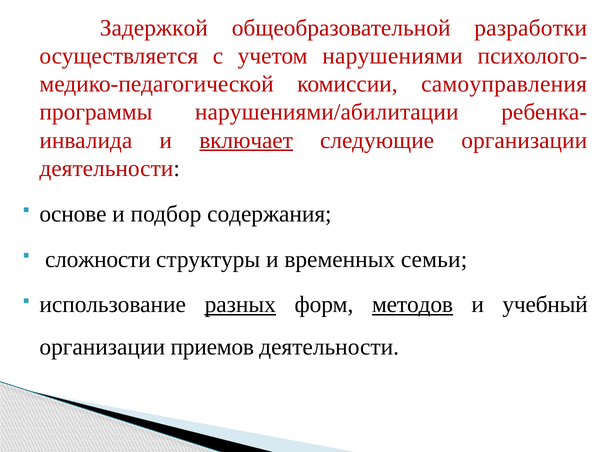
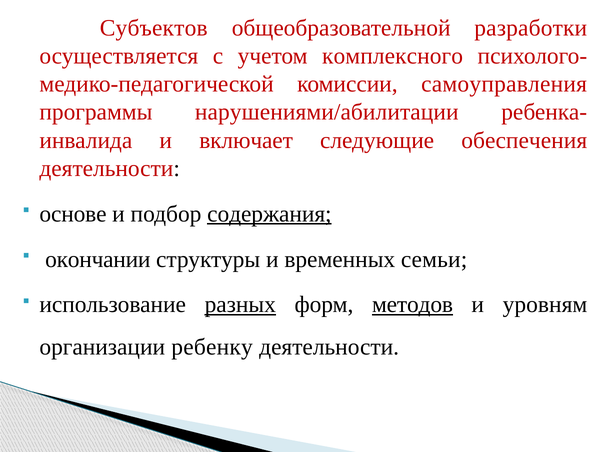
Задержкой: Задержкой -> Субъектов (154, 28)
нарушениями: нарушениями -> комплексного (393, 56)
включает underline: present -> none (246, 140)
следующие организации: организации -> обеспечения (524, 140)
содержания underline: none -> present (269, 214)
сложности: сложности -> окончании (98, 259)
учебный: учебный -> уровням (545, 305)
приемов: приемов -> ребенку (212, 347)
